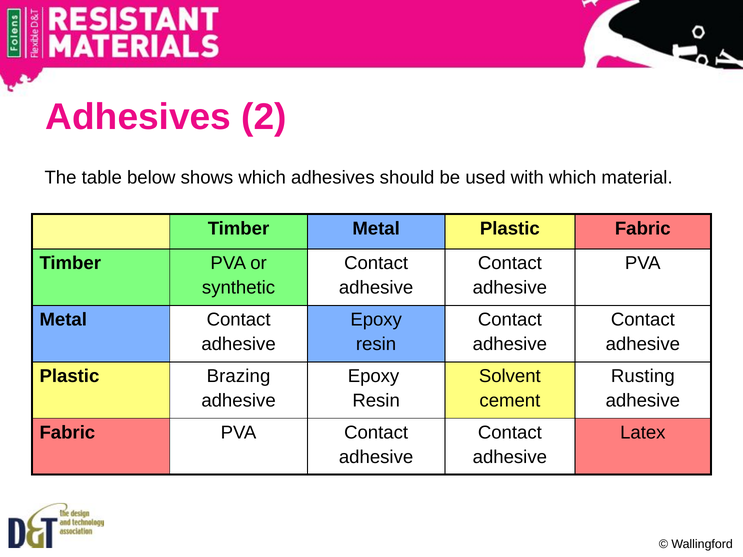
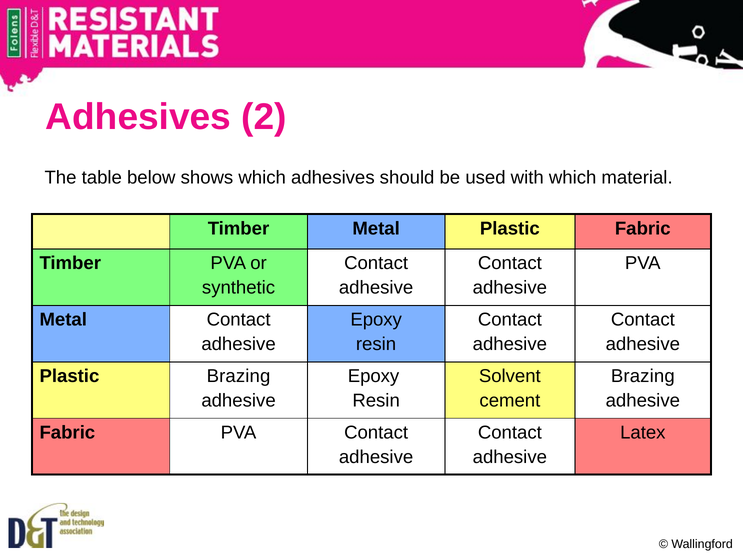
Rusting: Rusting -> Brazing (643, 376)
